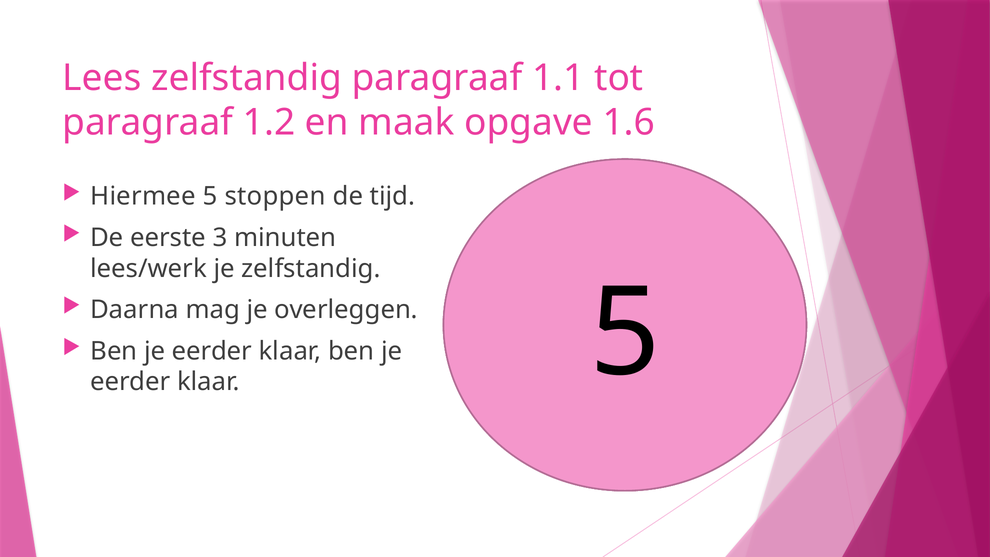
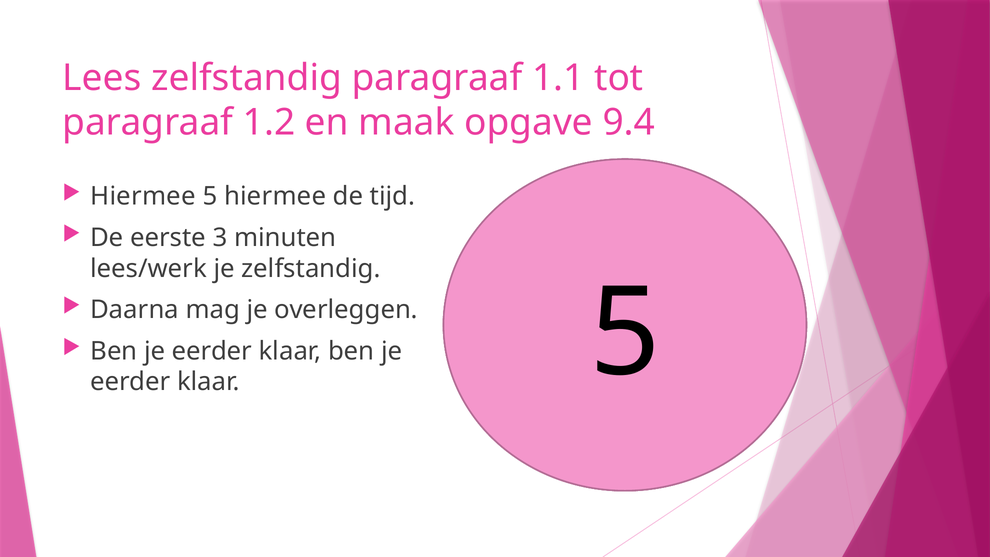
1.6: 1.6 -> 9.4 (629, 123)
5 stoppen: stoppen -> hiermee (275, 196)
